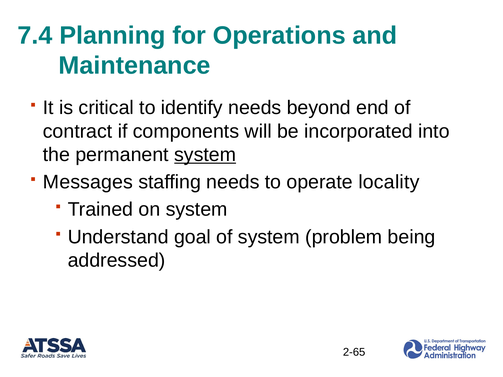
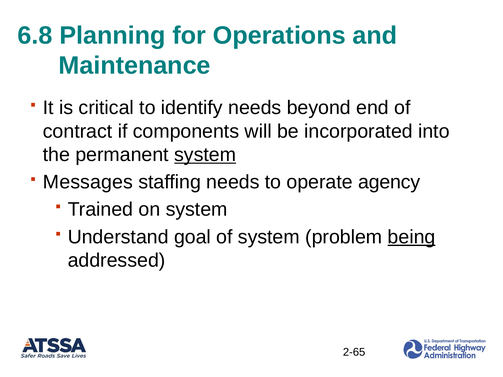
7.4: 7.4 -> 6.8 (35, 35)
locality: locality -> agency (389, 182)
being underline: none -> present (412, 237)
